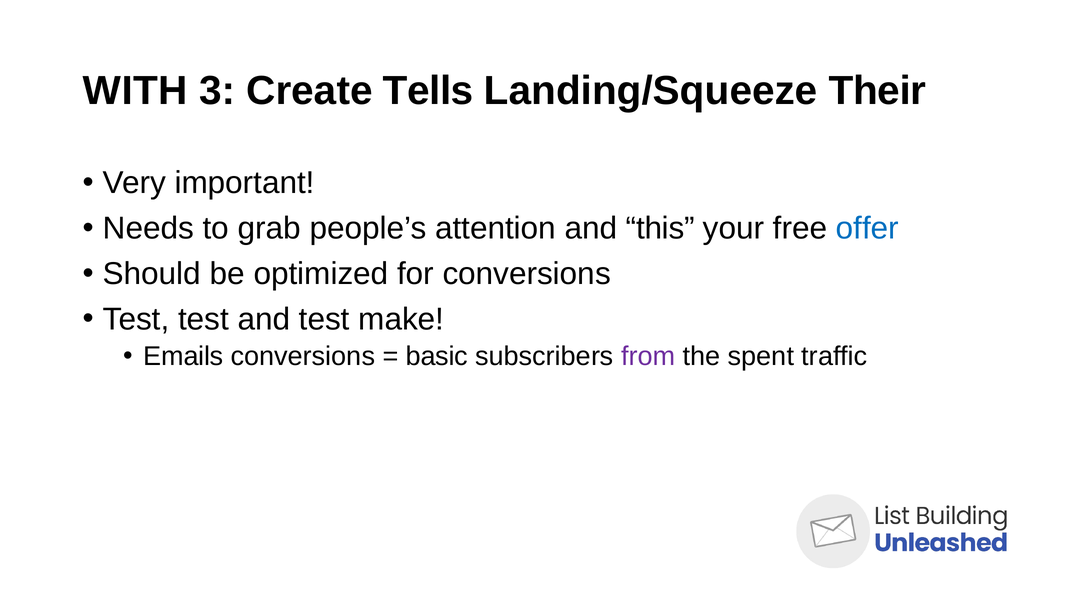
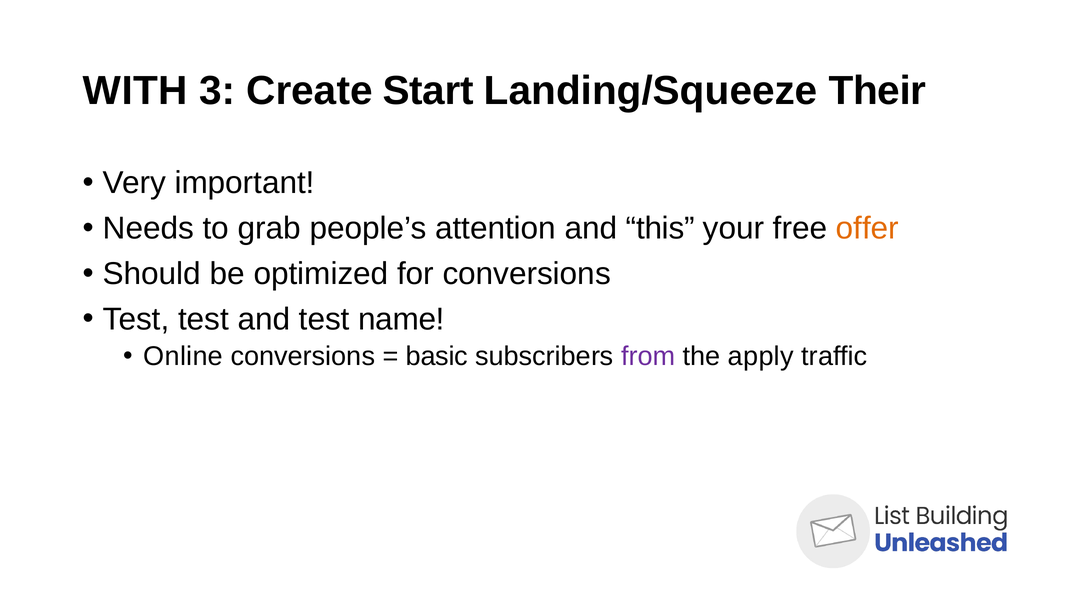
Tells: Tells -> Start (428, 91)
offer colour: blue -> orange (867, 229)
make: make -> name (401, 319)
Emails: Emails -> Online (183, 357)
spent: spent -> apply (761, 357)
